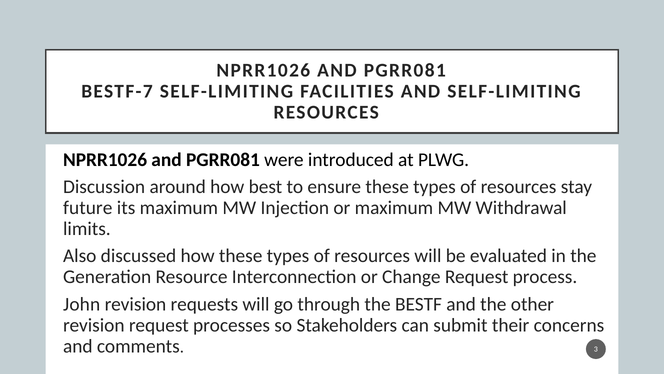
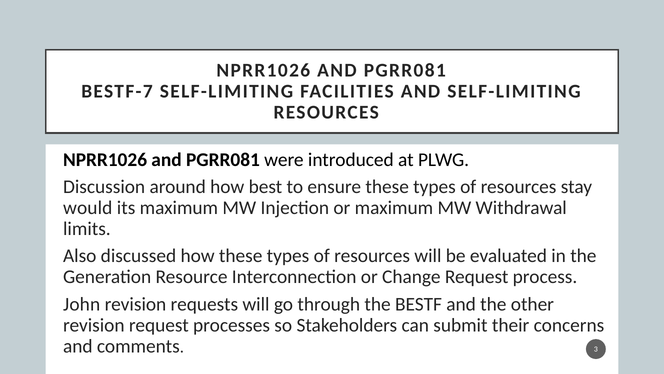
future: future -> would (88, 208)
